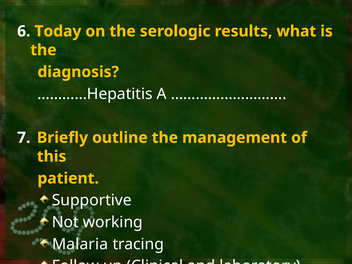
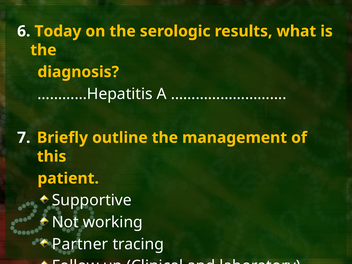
Malaria: Malaria -> Partner (80, 244)
